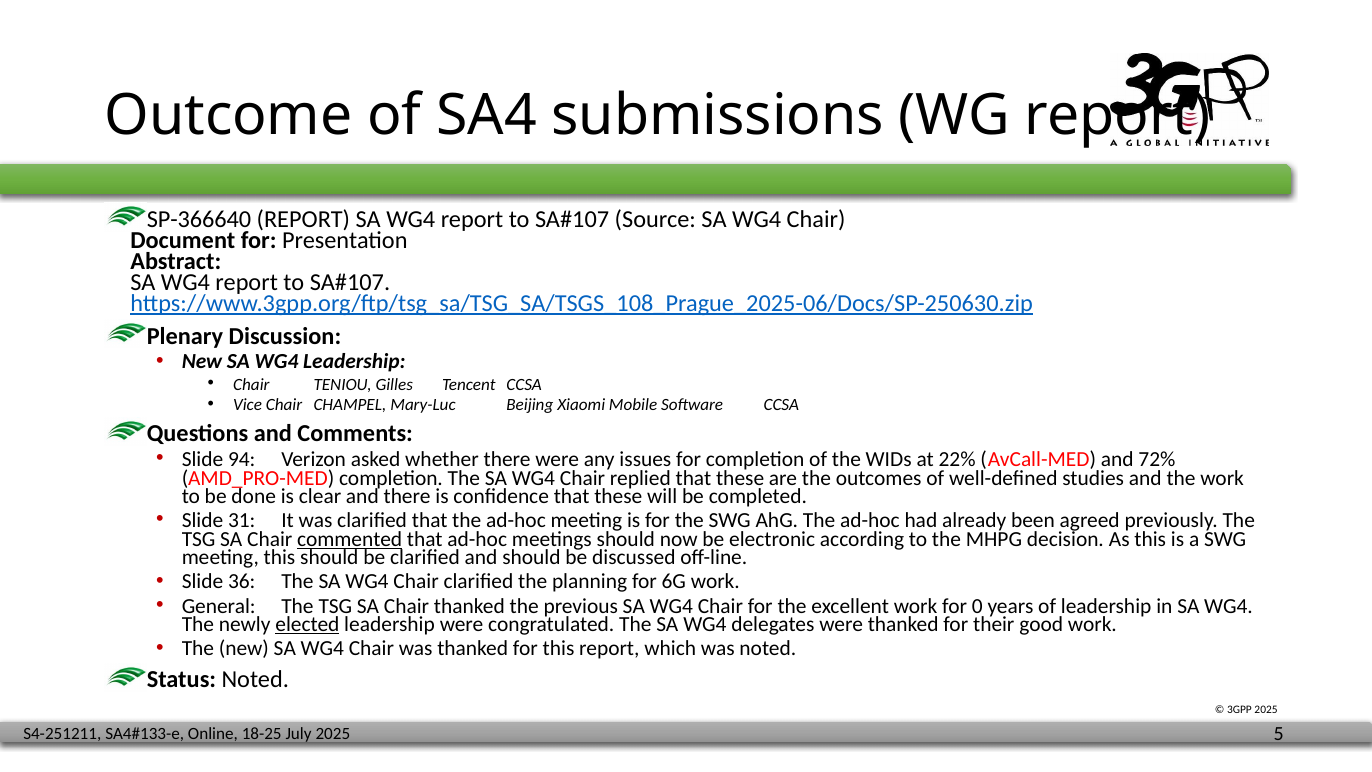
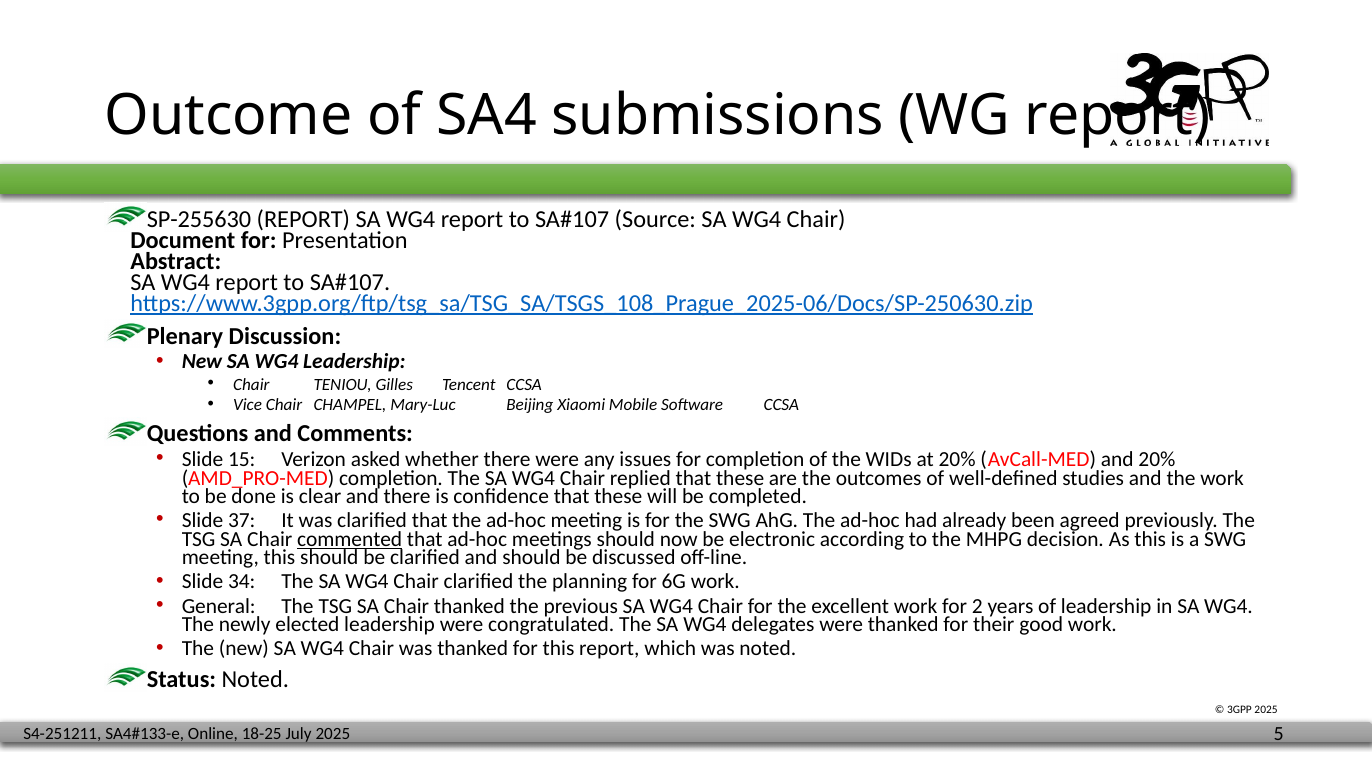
SP-366640: SP-366640 -> SP-255630 (199, 219)
94: 94 -> 15 (242, 459)
at 22%: 22% -> 20% (957, 459)
and 72%: 72% -> 20% (1157, 459)
31: 31 -> 37 (242, 521)
36: 36 -> 34 (242, 582)
0: 0 -> 2 (977, 606)
elected underline: present -> none (307, 624)
